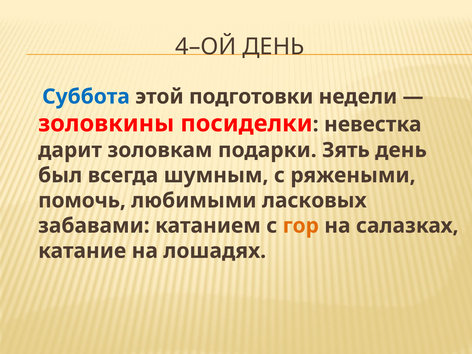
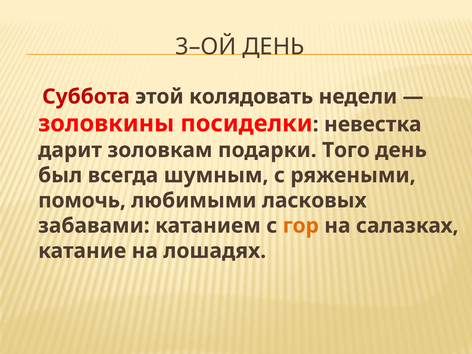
4–ОЙ: 4–ОЙ -> 3–ОЙ (206, 47)
Суббота colour: blue -> red (86, 97)
подготовки: подготовки -> колядовать (251, 97)
Зять: Зять -> Того (346, 150)
